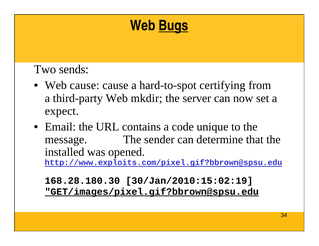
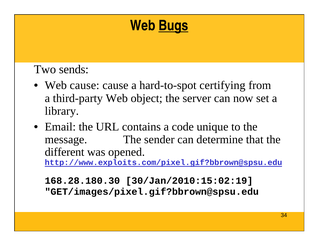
mkdir: mkdir -> object (147, 98)
expect: expect -> library (62, 111)
installed: installed -> different (65, 152)
GET/images/pixel.gif?bbrown@spsu.edu underline: present -> none (152, 192)
